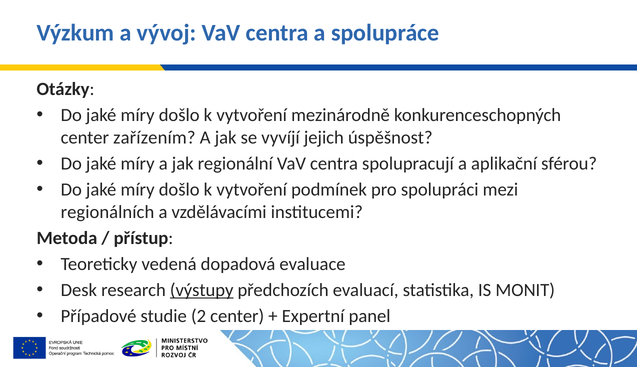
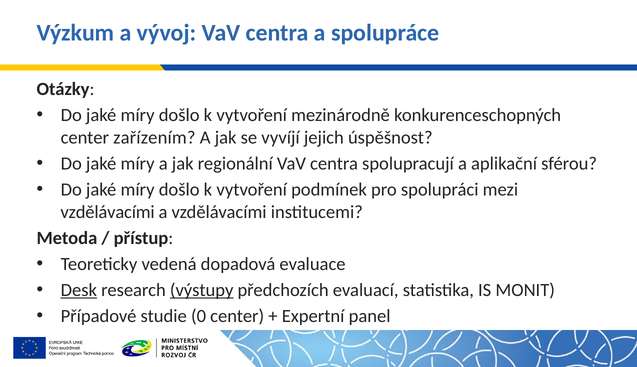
regionálních: regionálních -> vzdělávacími (108, 212)
Desk underline: none -> present (79, 290)
2: 2 -> 0 (199, 316)
